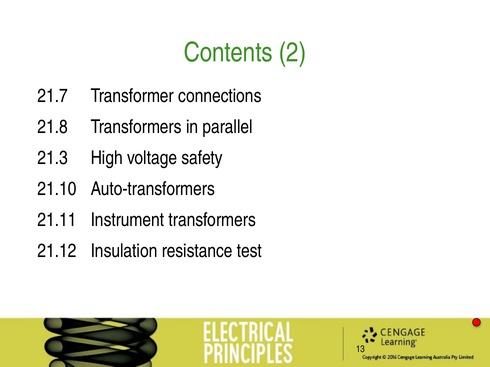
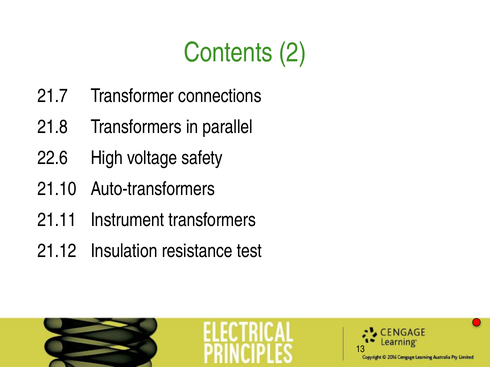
21.3: 21.3 -> 22.6 (53, 158)
